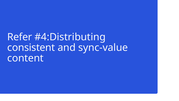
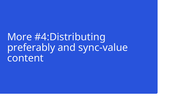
Refer: Refer -> More (20, 37)
consistent: consistent -> preferably (31, 47)
